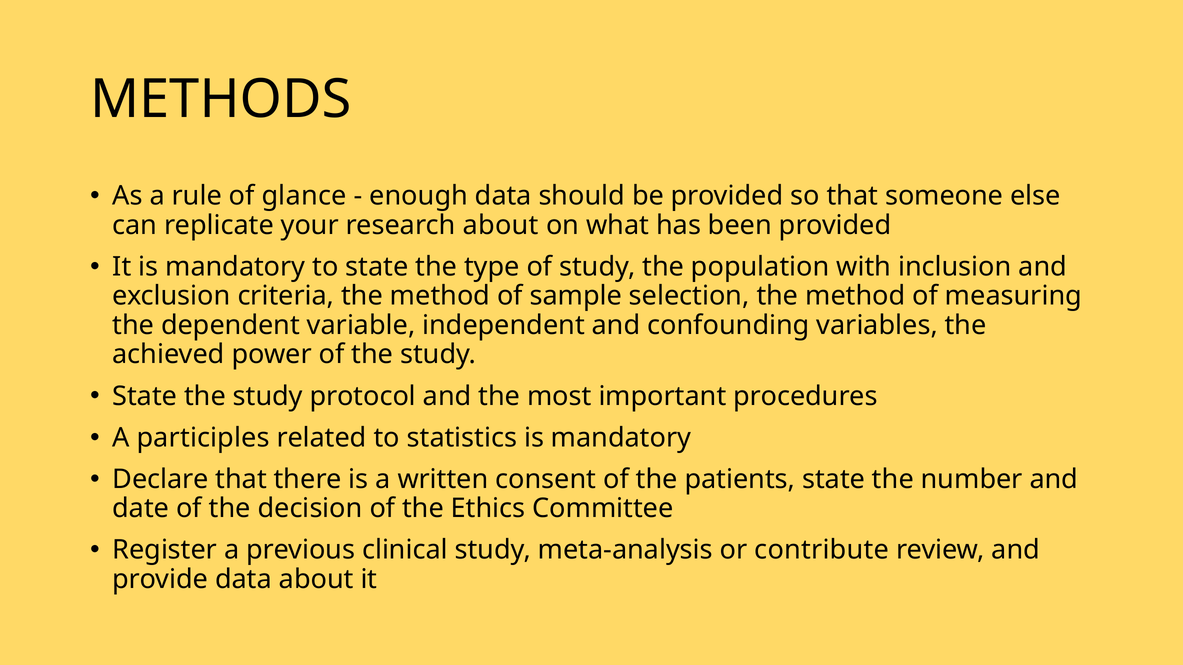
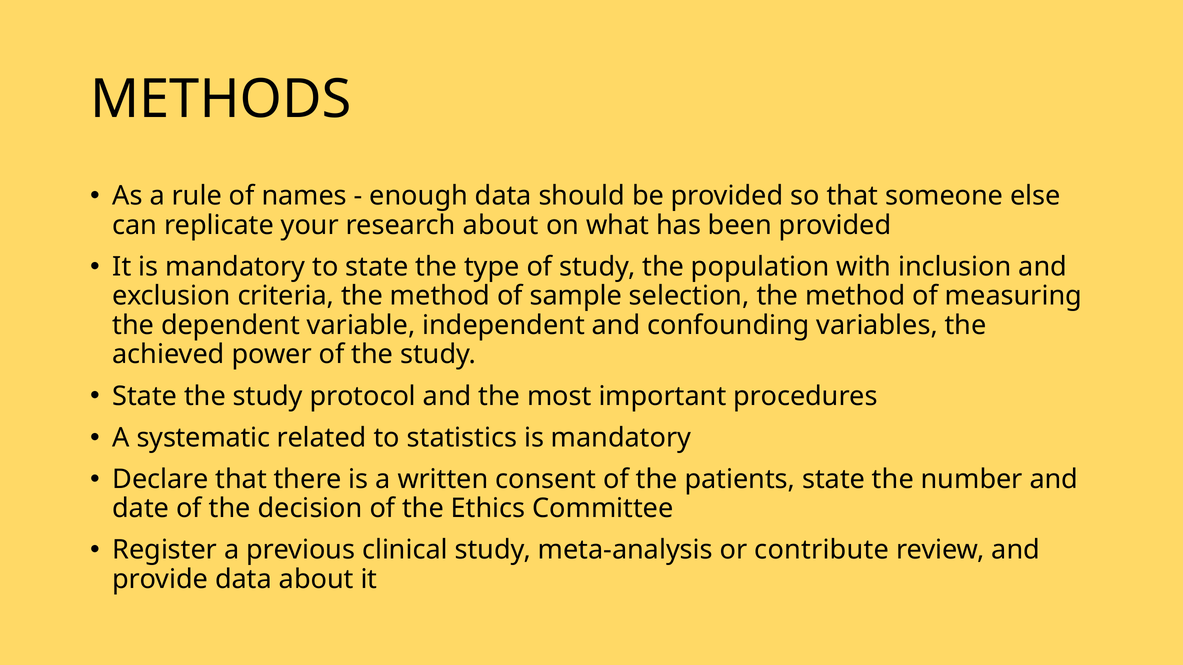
glance: glance -> names (304, 196)
participles: participles -> systematic (203, 438)
